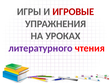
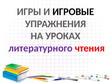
ИГРОВЫЕ colour: red -> black (73, 12)
